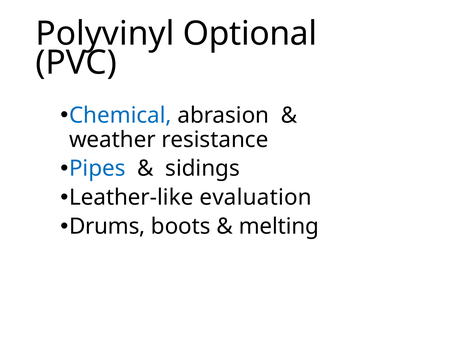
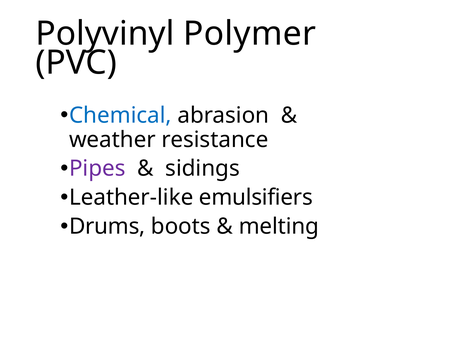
Optional: Optional -> Polymer (250, 34)
Pipes colour: blue -> purple (97, 168)
evaluation: evaluation -> emulsifiers (256, 197)
